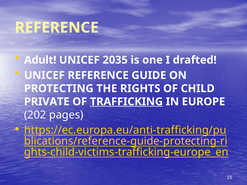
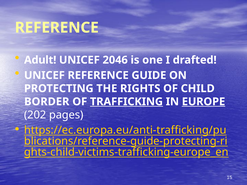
2035: 2035 -> 2046 (115, 60)
PRIVATE: PRIVATE -> BORDER (47, 102)
EUROPE underline: none -> present (203, 102)
